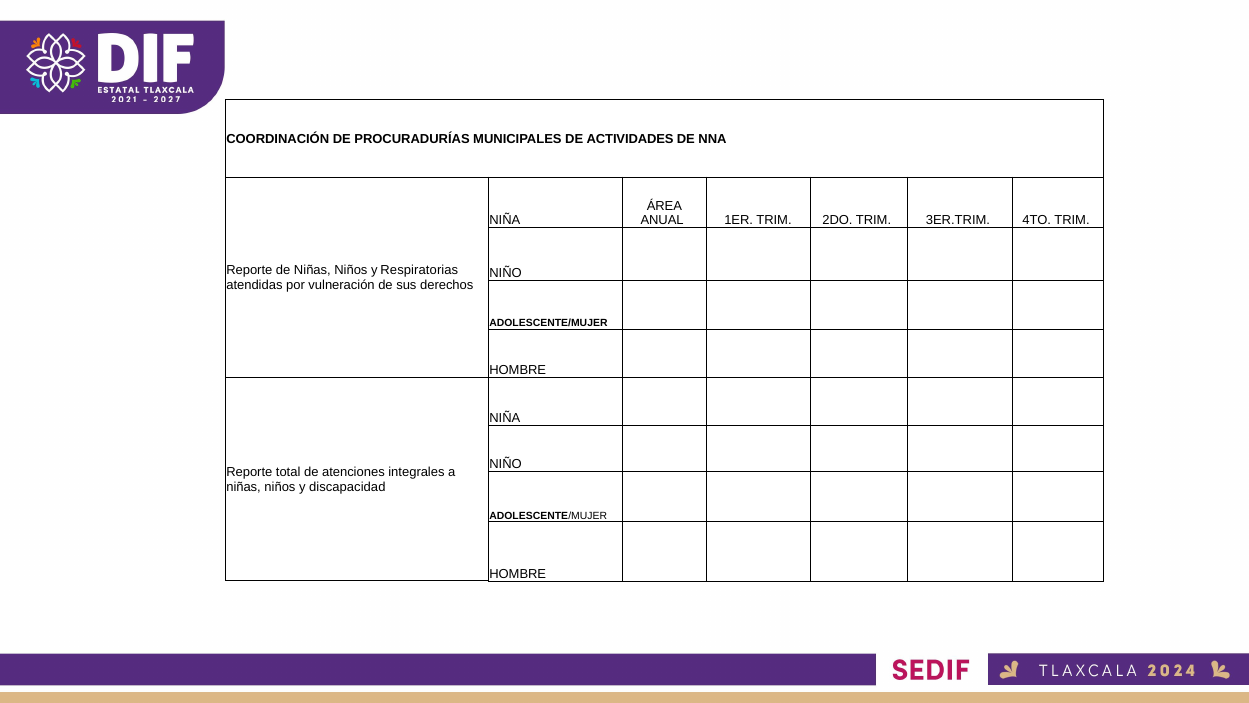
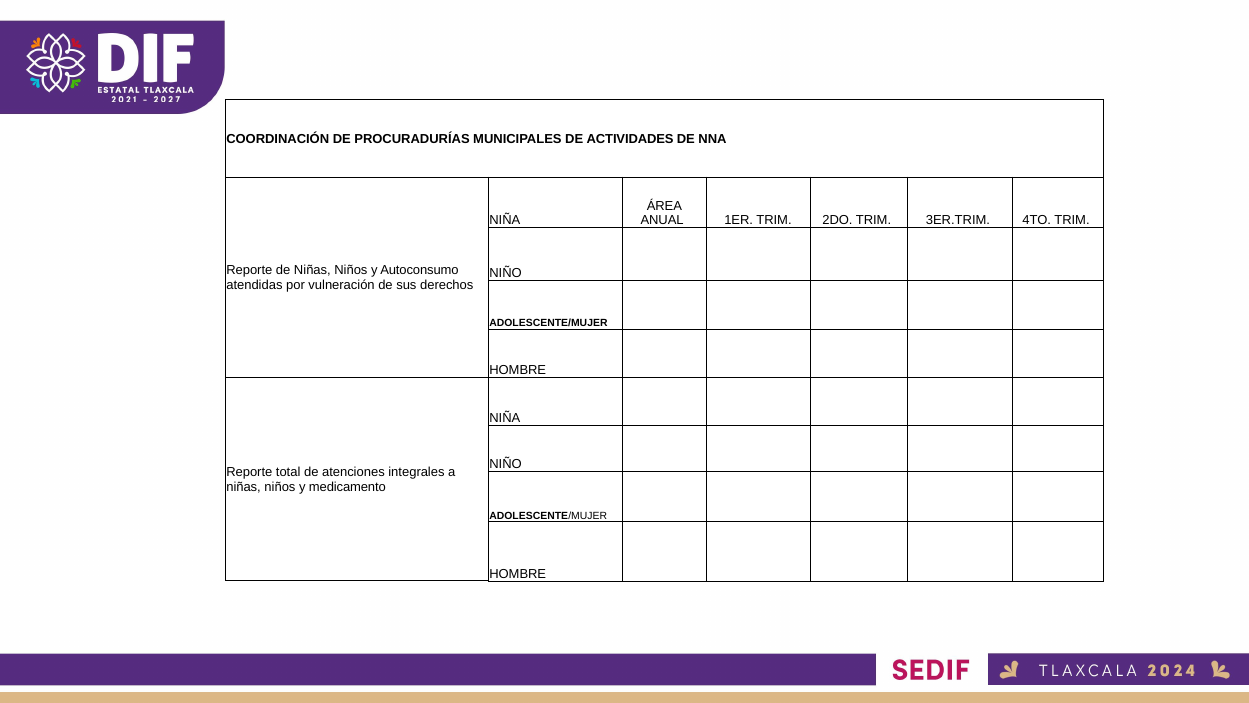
Respiratorias: Respiratorias -> Autoconsumo (419, 270)
discapacidad: discapacidad -> medicamento (347, 487)
